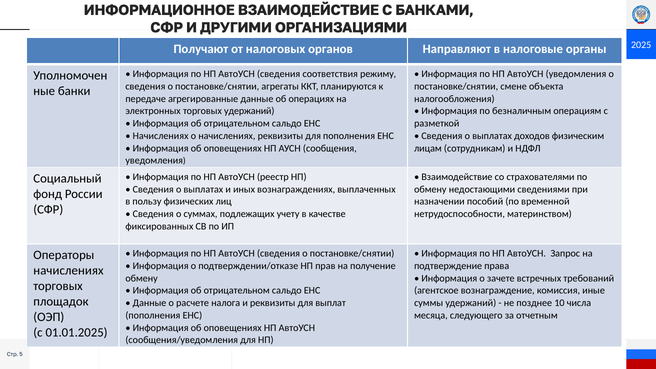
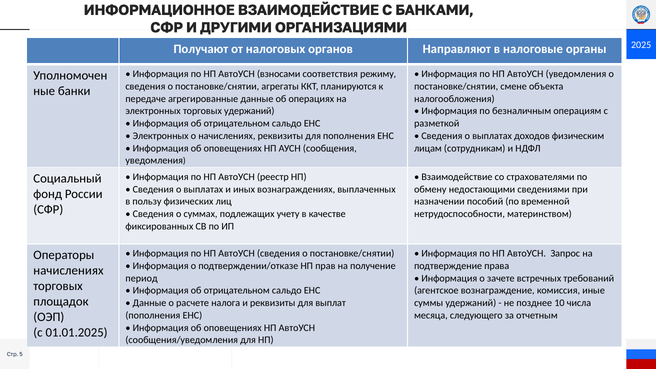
сведения: сведения -> взносами (279, 74)
Начислениях: Начислениях -> Электронных (161, 136)
обмену: обмену -> период (142, 278)
